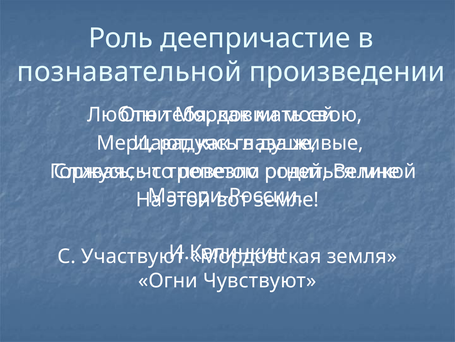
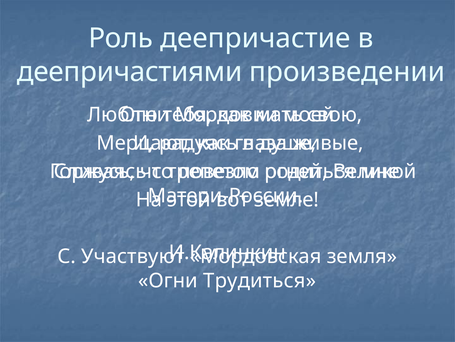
познавательной: познавательной -> деепричастиями (130, 72)
Чувствуют: Чувствуют -> Трудиться (260, 280)
